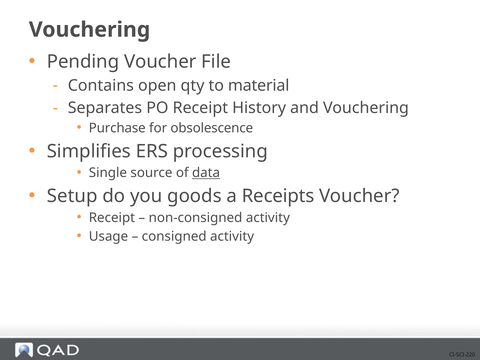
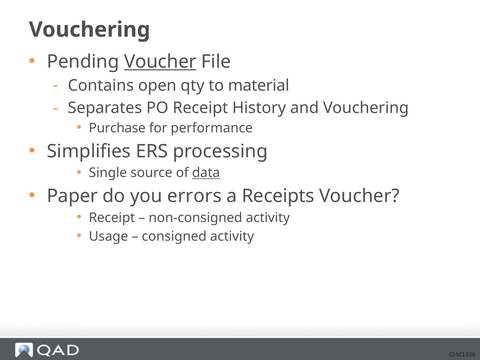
Voucher underline: none -> present (160, 62)
obsolescence: obsolescence -> performance (212, 128)
Setup: Setup -> Paper (72, 196)
goods: goods -> errors (194, 196)
